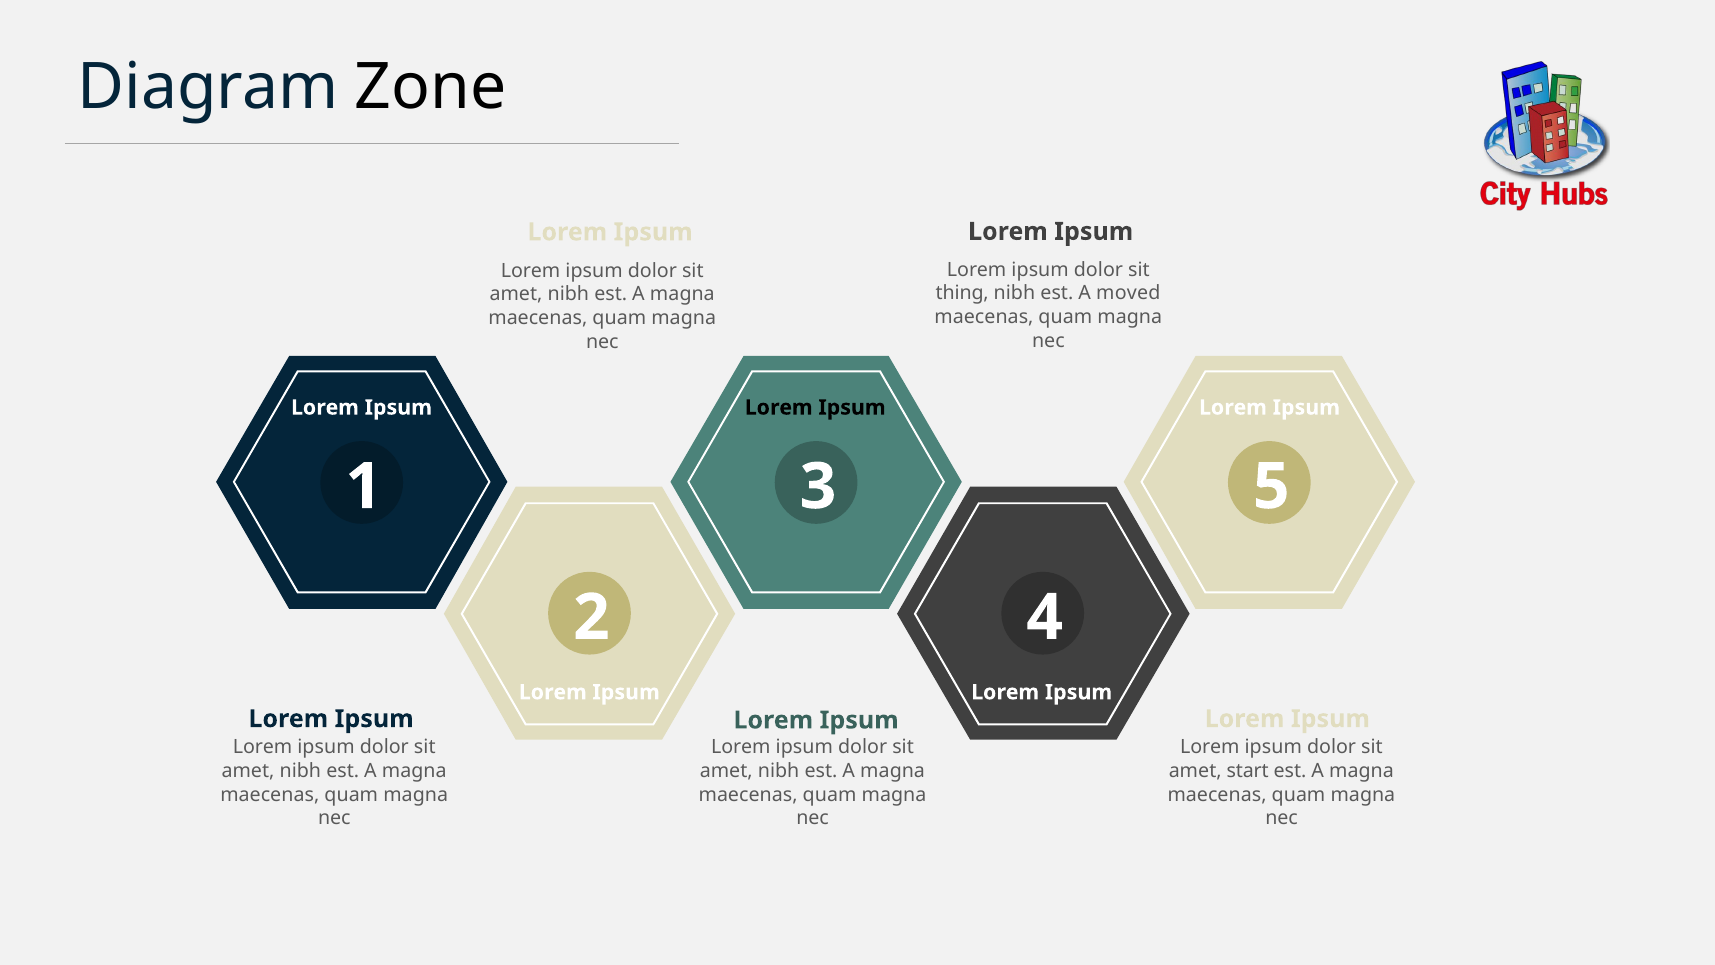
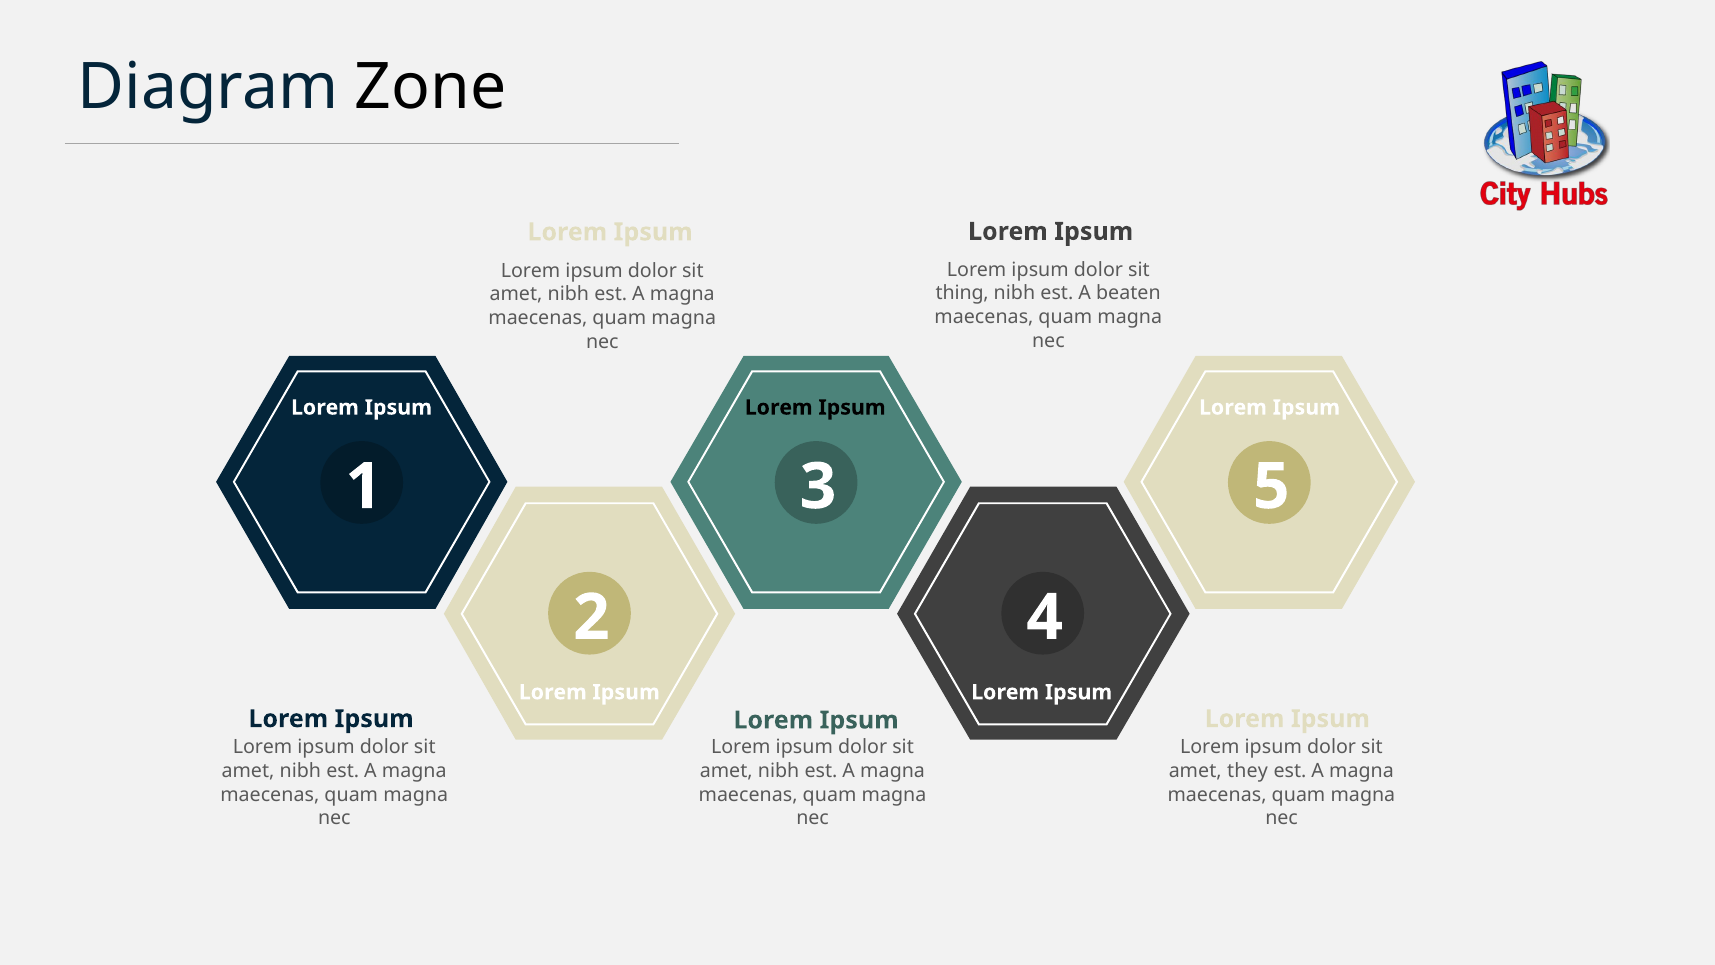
moved: moved -> beaten (1128, 293)
start: start -> they (1247, 771)
